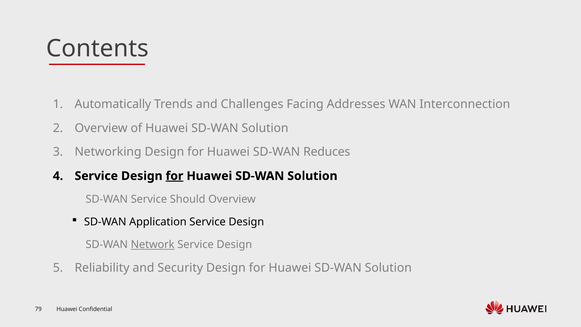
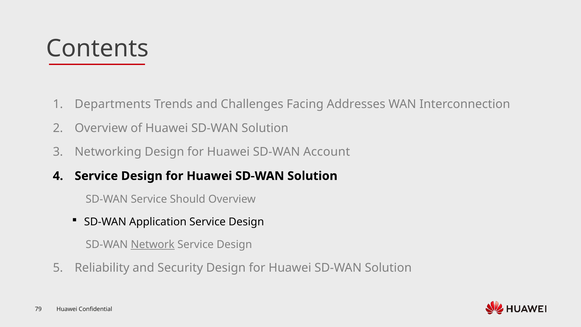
Automatically: Automatically -> Departments (113, 104)
Reduces: Reduces -> Account (327, 152)
for underline: present -> none (175, 176)
